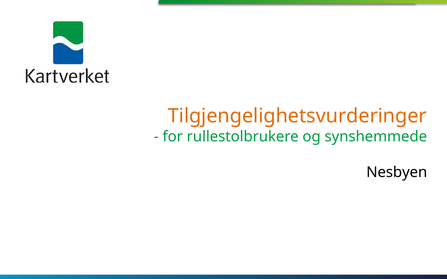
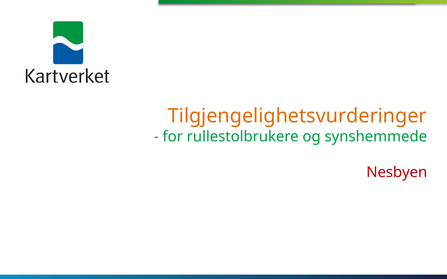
Nesbyen colour: black -> red (397, 172)
